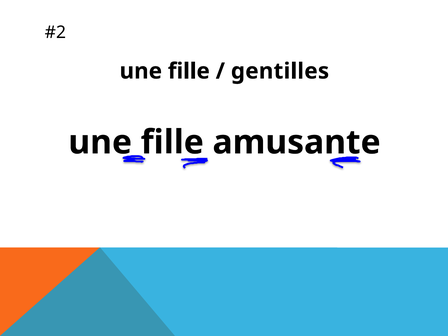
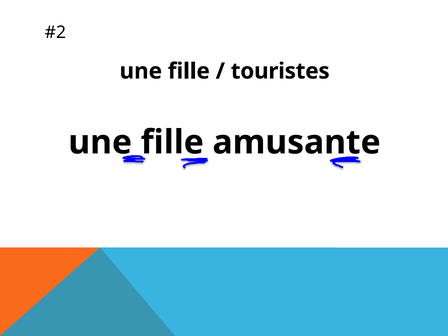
gentilles: gentilles -> touristes (280, 71)
